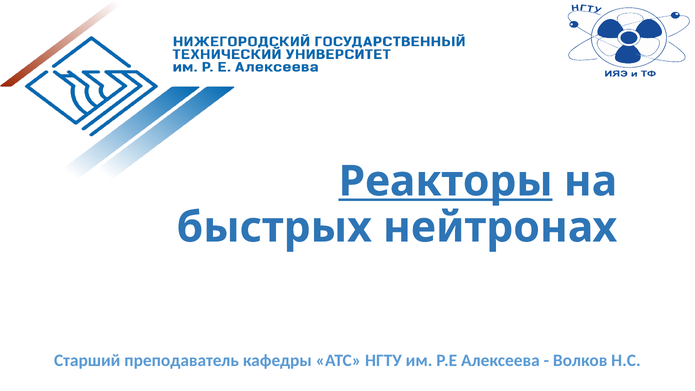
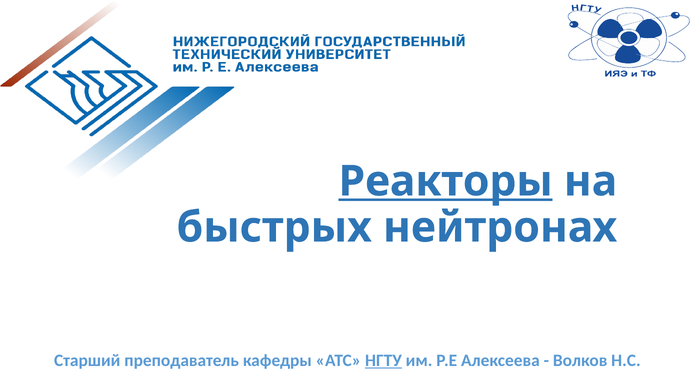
НГТУ underline: none -> present (383, 361)
